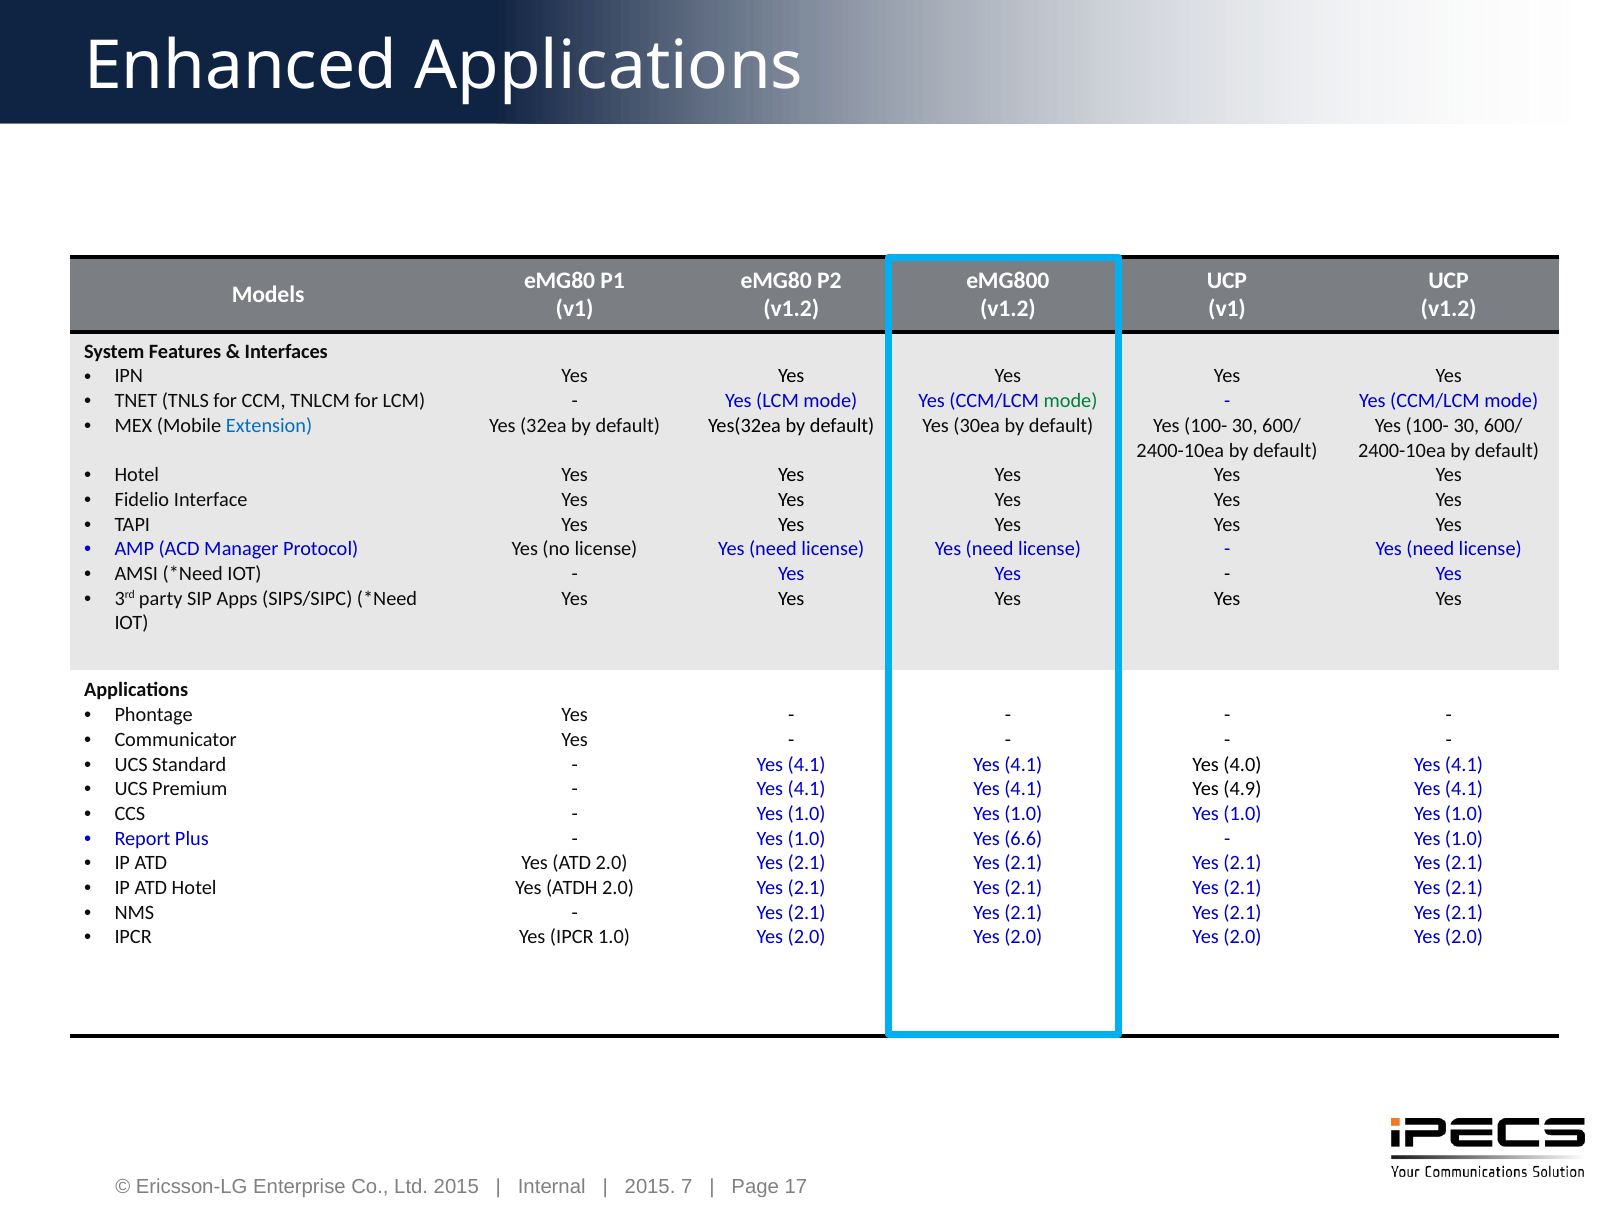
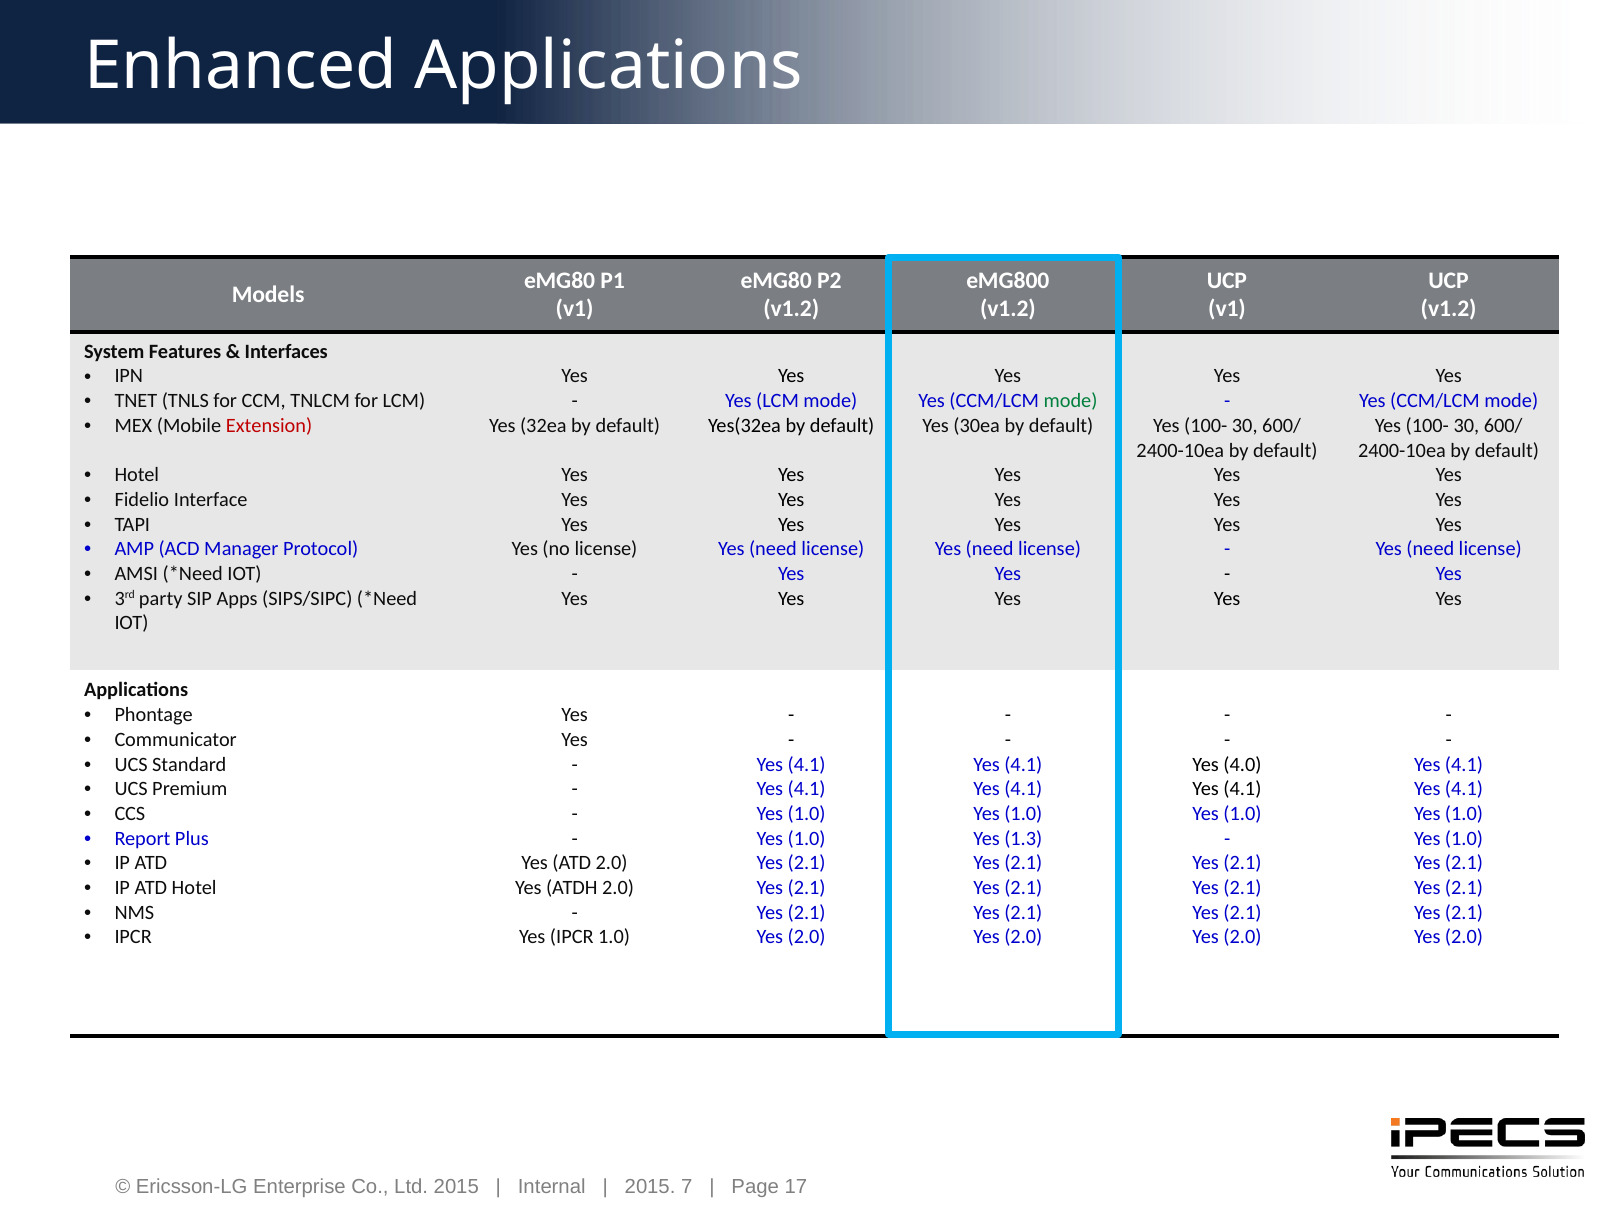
Extension colour: blue -> red (269, 426)
4.9: 4.9 -> 4.1 (1242, 789)
6.6: 6.6 -> 1.3 (1023, 838)
